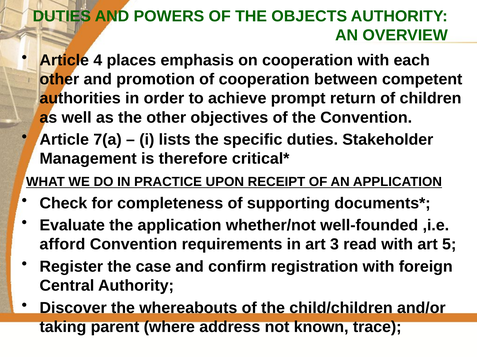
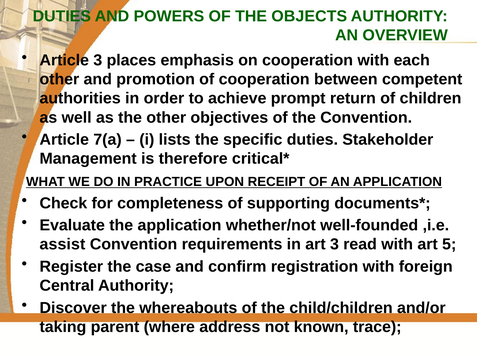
Article 4: 4 -> 3 (98, 60)
afford: afford -> assist (62, 245)
